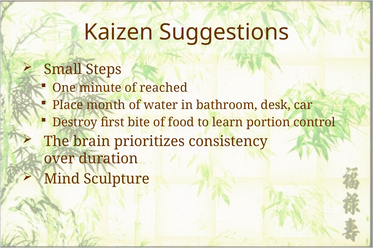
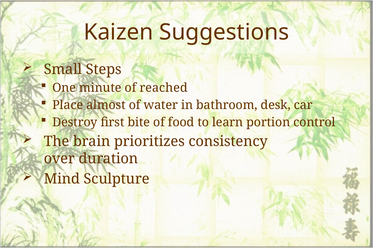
month: month -> almost (106, 105)
